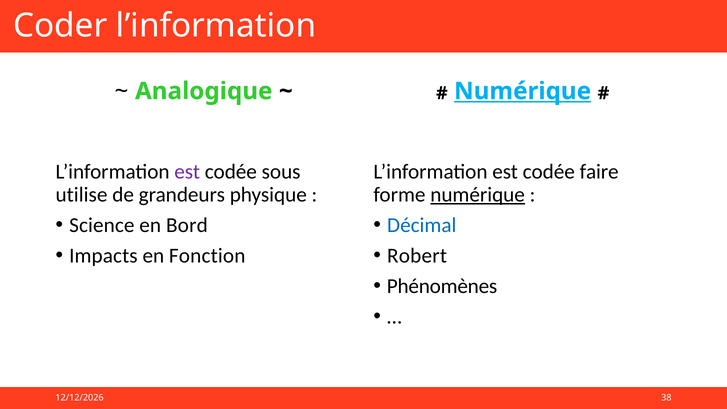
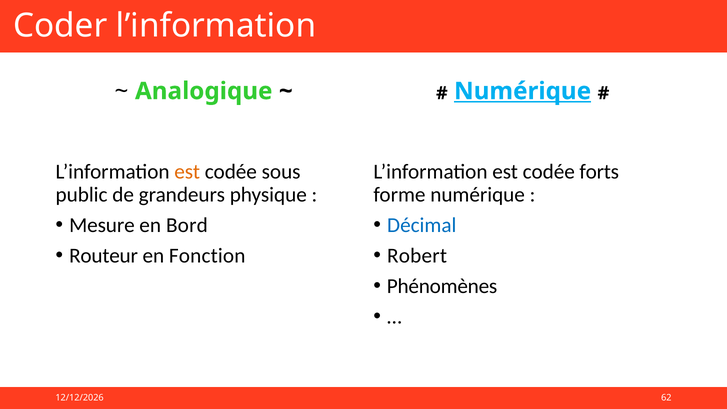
est colour: purple -> orange (187, 172)
faire: faire -> forts (599, 172)
utilise: utilise -> public (82, 195)
numérique underline: present -> none (478, 195)
Science: Science -> Mesure (102, 225)
Impacts: Impacts -> Routeur (104, 256)
38: 38 -> 62 (666, 398)
